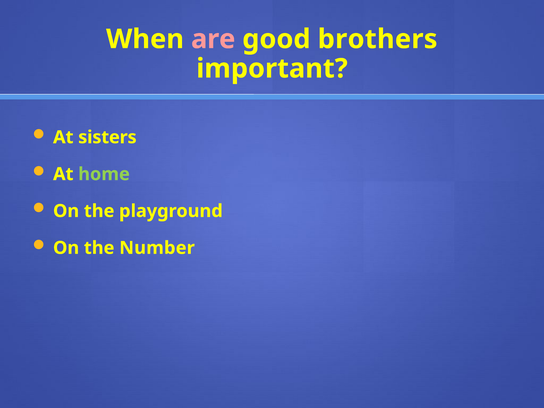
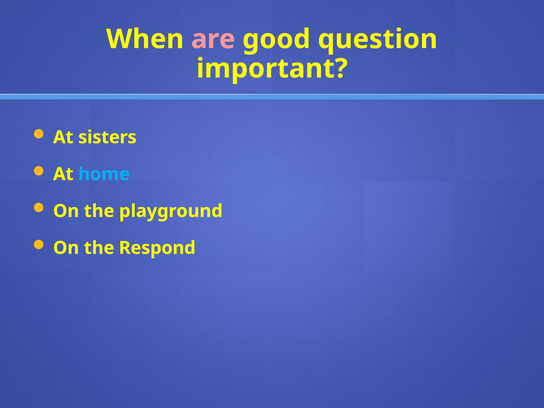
brothers: brothers -> question (378, 39)
home colour: light green -> light blue (104, 174)
Number: Number -> Respond (157, 248)
